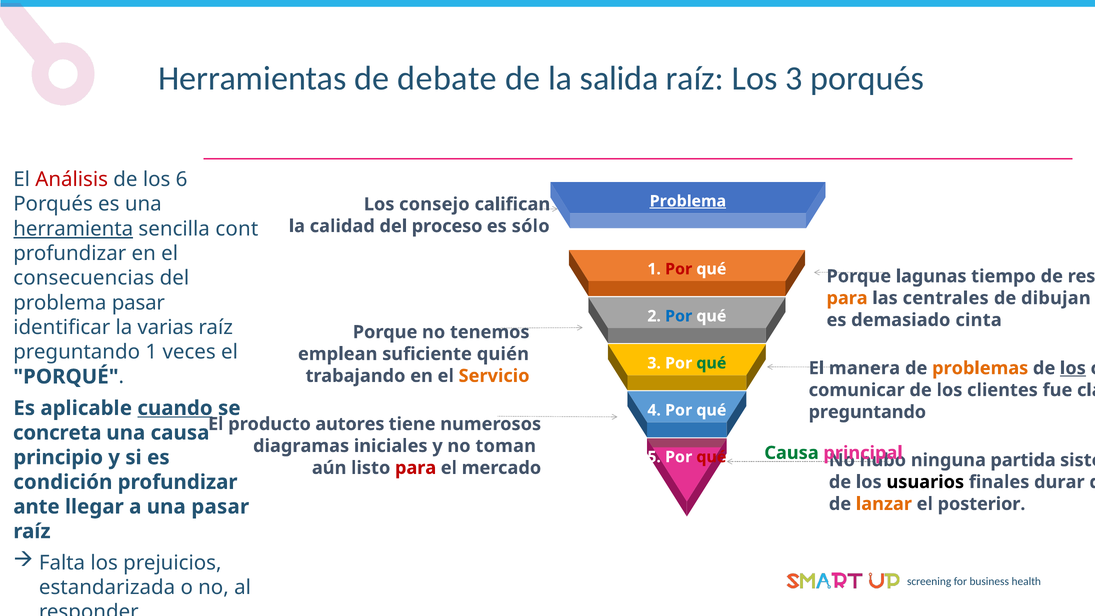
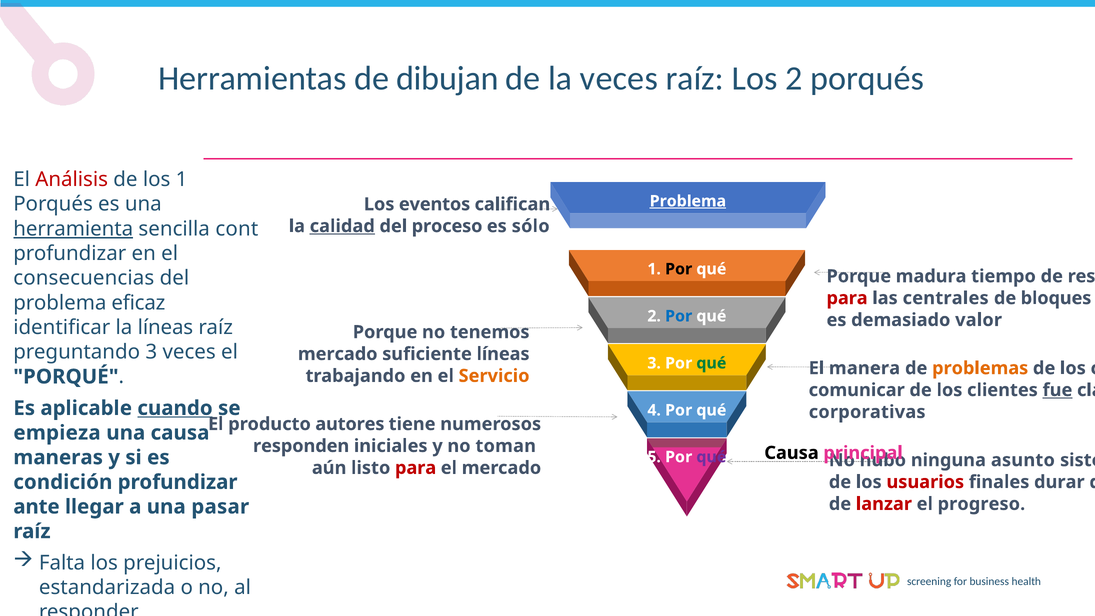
debate: debate -> dibujan (447, 78)
la salida: salida -> veces (619, 78)
Los 3: 3 -> 2 (794, 78)
los 6: 6 -> 1 (182, 180)
consejo: consejo -> eventos (435, 204)
calidad underline: none -> present (342, 226)
Por colour: red -> black (679, 269)
lagunas: lagunas -> madura (931, 276)
para colour: orange -> red (847, 298)
dibujan: dibujan -> bloques (1056, 298)
problema pasar: pasar -> eficaz (138, 303)
cinta: cinta -> valor (979, 320)
la varias: varias -> líneas (165, 327)
preguntando 1: 1 -> 3 (151, 352)
emplean: emplean -> mercado (338, 354)
suficiente quién: quién -> líneas (503, 354)
los underline: present -> none (1073, 368)
fue underline: none -> present (1057, 390)
preguntando: preguntando -> corporativas (867, 412)
concreta: concreta -> empieza (57, 433)
diagramas: diagramas -> responden (301, 446)
Causa colour: green -> black (791, 453)
principio: principio -> maneras (58, 457)
qué colour: red -> purple (711, 457)
partida: partida -> asunto (1023, 460)
usuarios colour: black -> red (925, 482)
lanzar colour: orange -> red (884, 504)
posterior: posterior -> progreso (981, 504)
